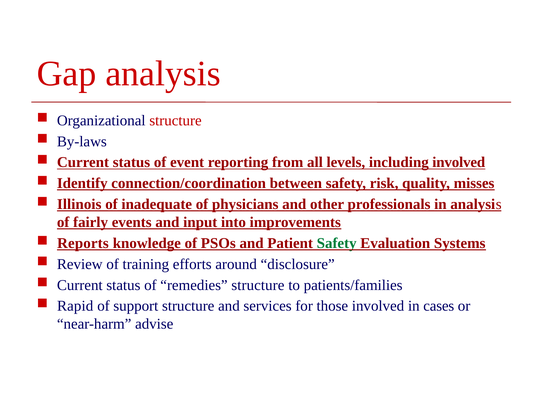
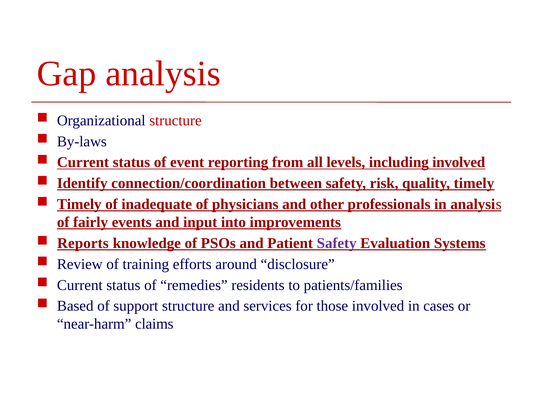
quality misses: misses -> timely (474, 183)
Illinois: Illinois -> Timely (79, 204)
Safety colour: green -> purple (337, 243)
remedies structure: structure -> residents (258, 285)
Rapid: Rapid -> Based (75, 306)
advise: advise -> claims (154, 324)
